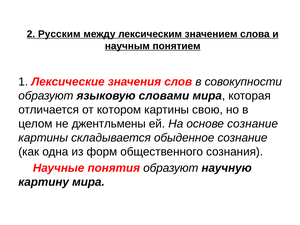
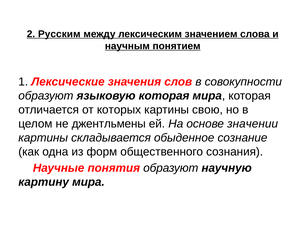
языковую словами: словами -> которая (164, 96)
котором: котором -> которых (119, 110)
основе сознание: сознание -> значении (253, 124)
